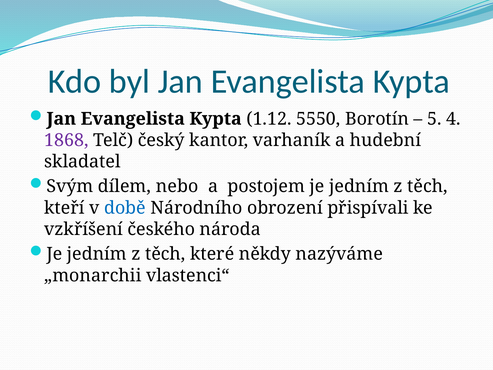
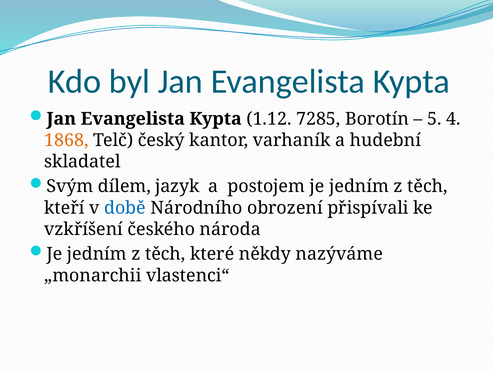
5550: 5550 -> 7285 (318, 119)
1868 colour: purple -> orange (66, 140)
nebo: nebo -> jazyk (177, 186)
